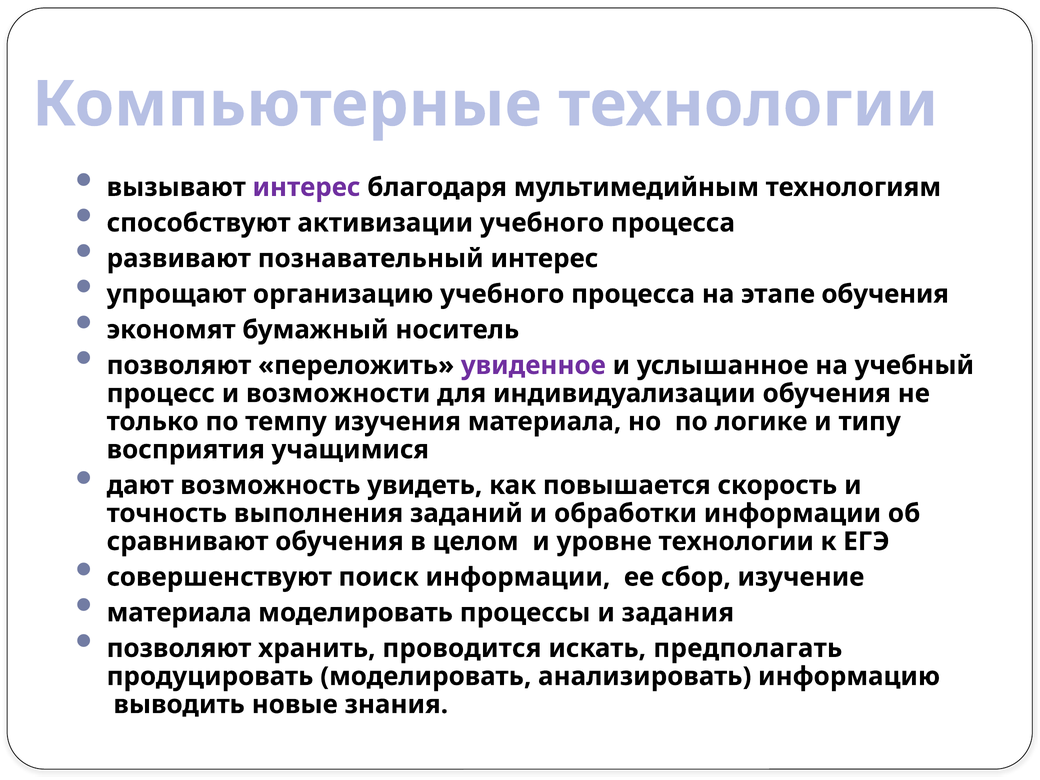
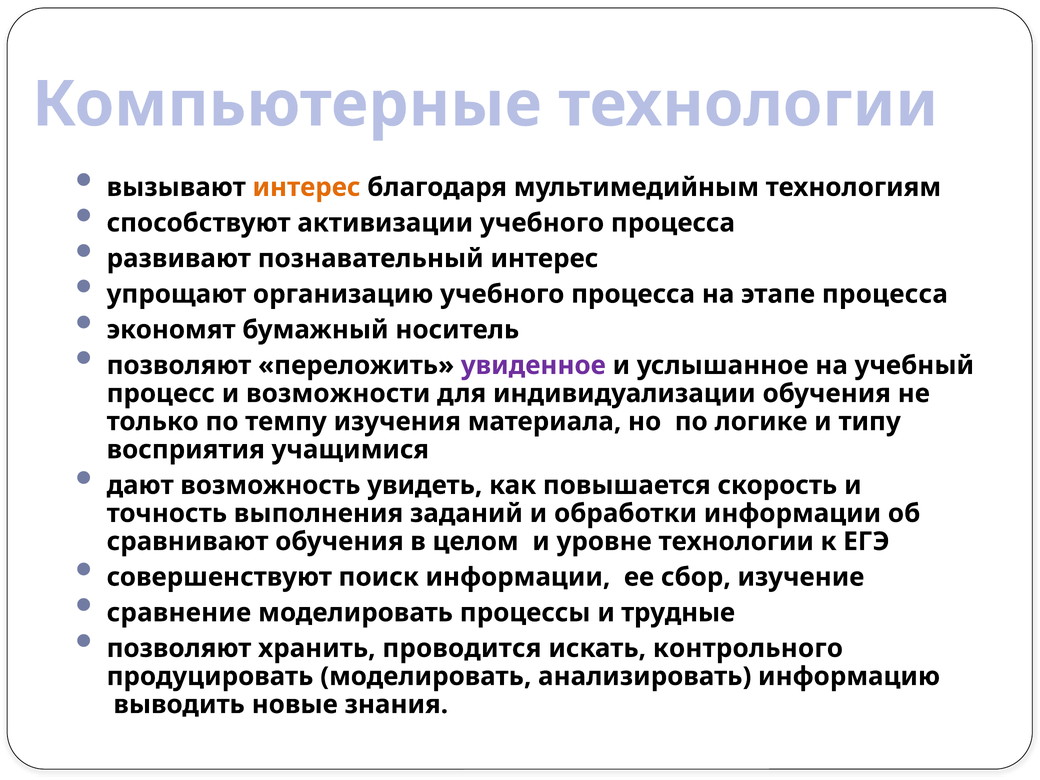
интерес colour: purple -> orange (306, 187)
этапе обучения: обучения -> процесса (885, 294)
материала: материала -> сравнение (179, 613)
задания: задания -> трудные (678, 613)
предполагать: предполагать -> контрольного (748, 648)
